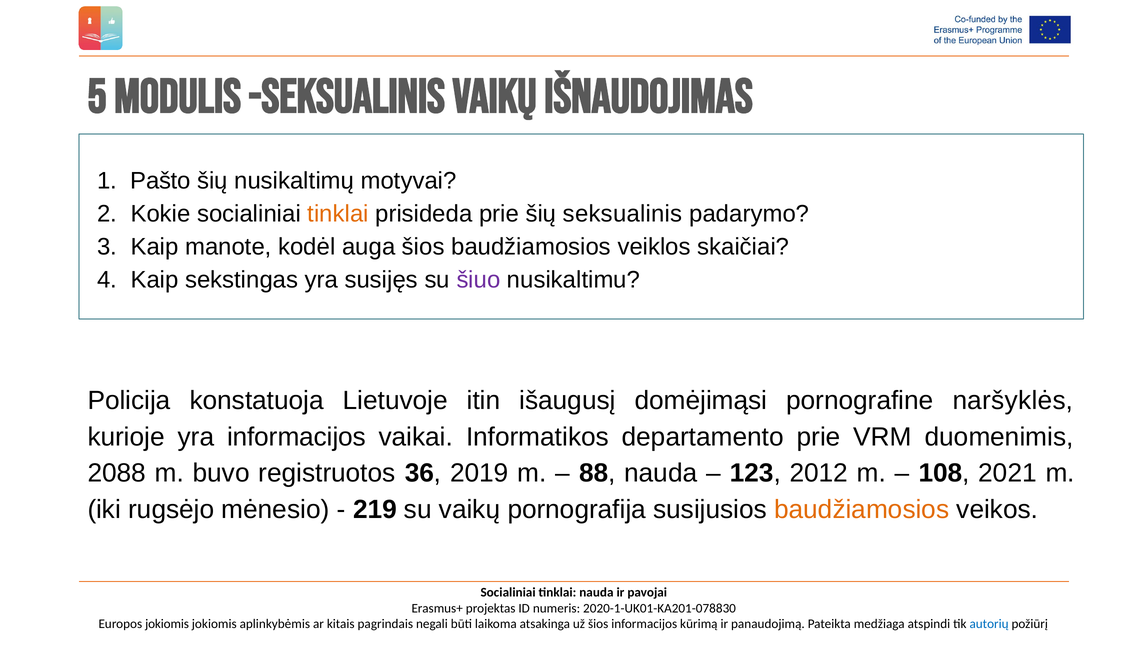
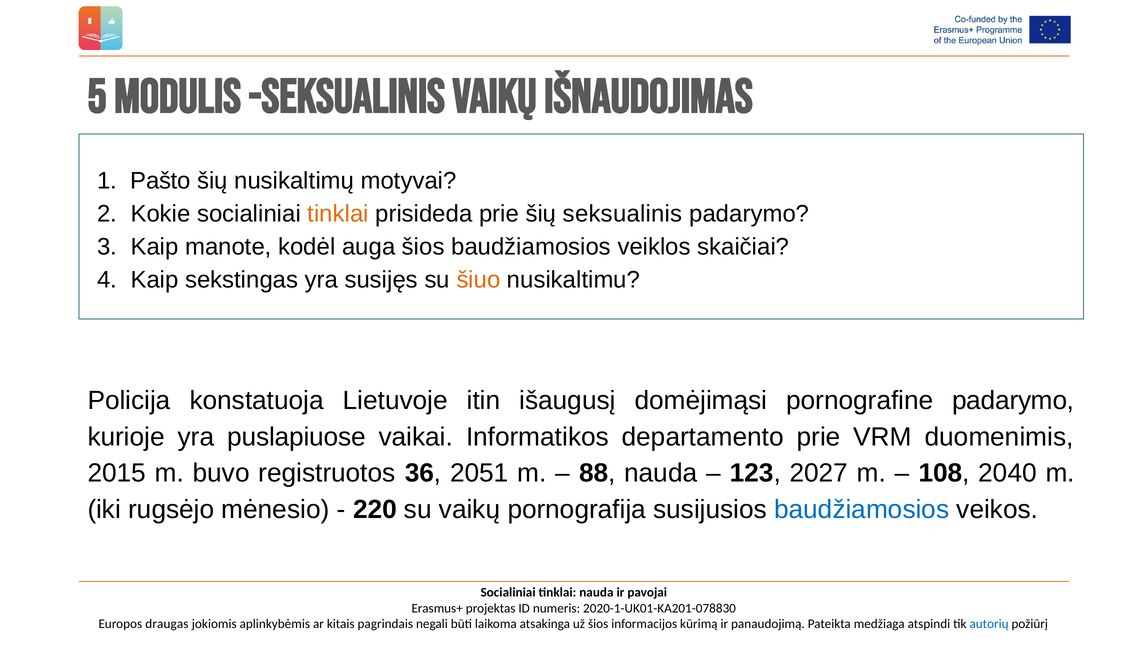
šiuo colour: purple -> orange (478, 280)
pornografine naršyklės: naršyklės -> padarymo (1013, 400)
yra informacijos: informacijos -> puslapiuose (297, 437)
2088: 2088 -> 2015 (117, 473)
2019: 2019 -> 2051 (479, 473)
2012: 2012 -> 2027 (819, 473)
2021: 2021 -> 2040 (1008, 473)
219: 219 -> 220 (375, 509)
baudžiamosios colour: orange -> blue (862, 509)
Europos jokiomis: jokiomis -> draugas (167, 624)
